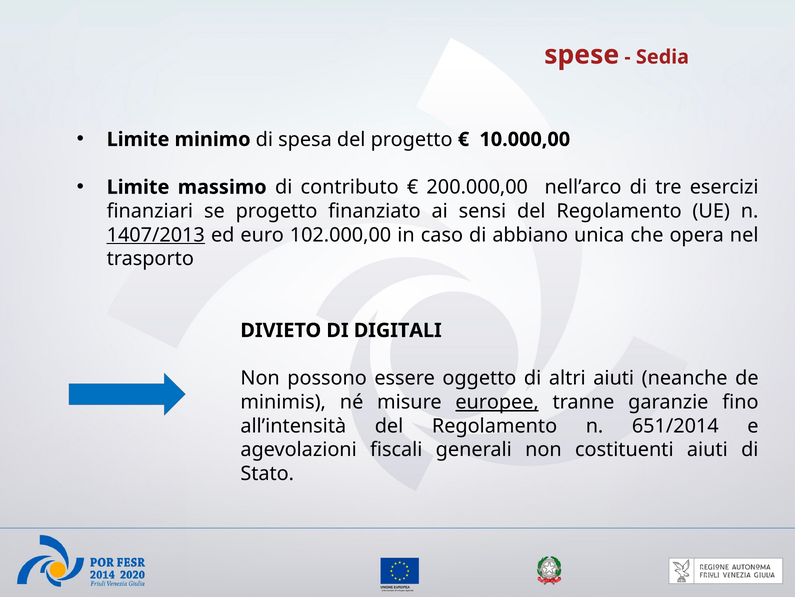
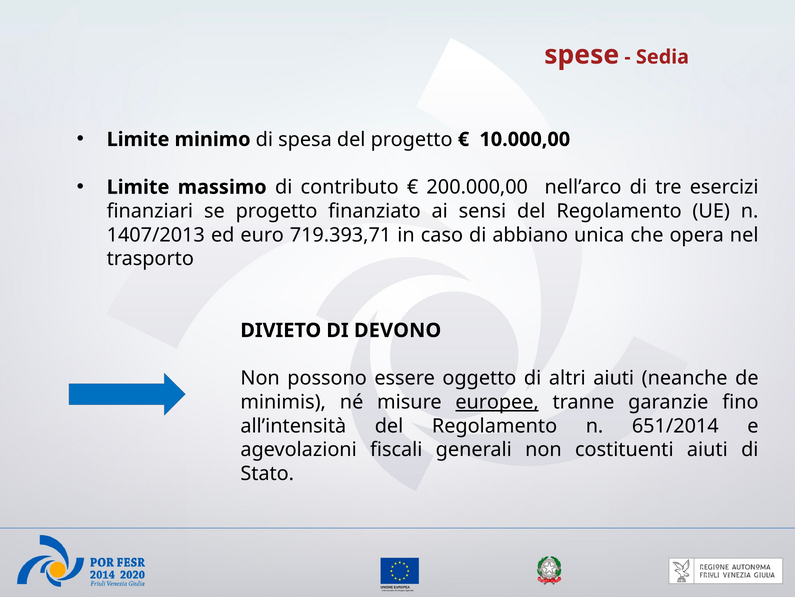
1407/2013 underline: present -> none (156, 235)
102.000,00: 102.000,00 -> 719.393,71 (341, 235)
DIGITALI: DIGITALI -> DEVONO (398, 330)
